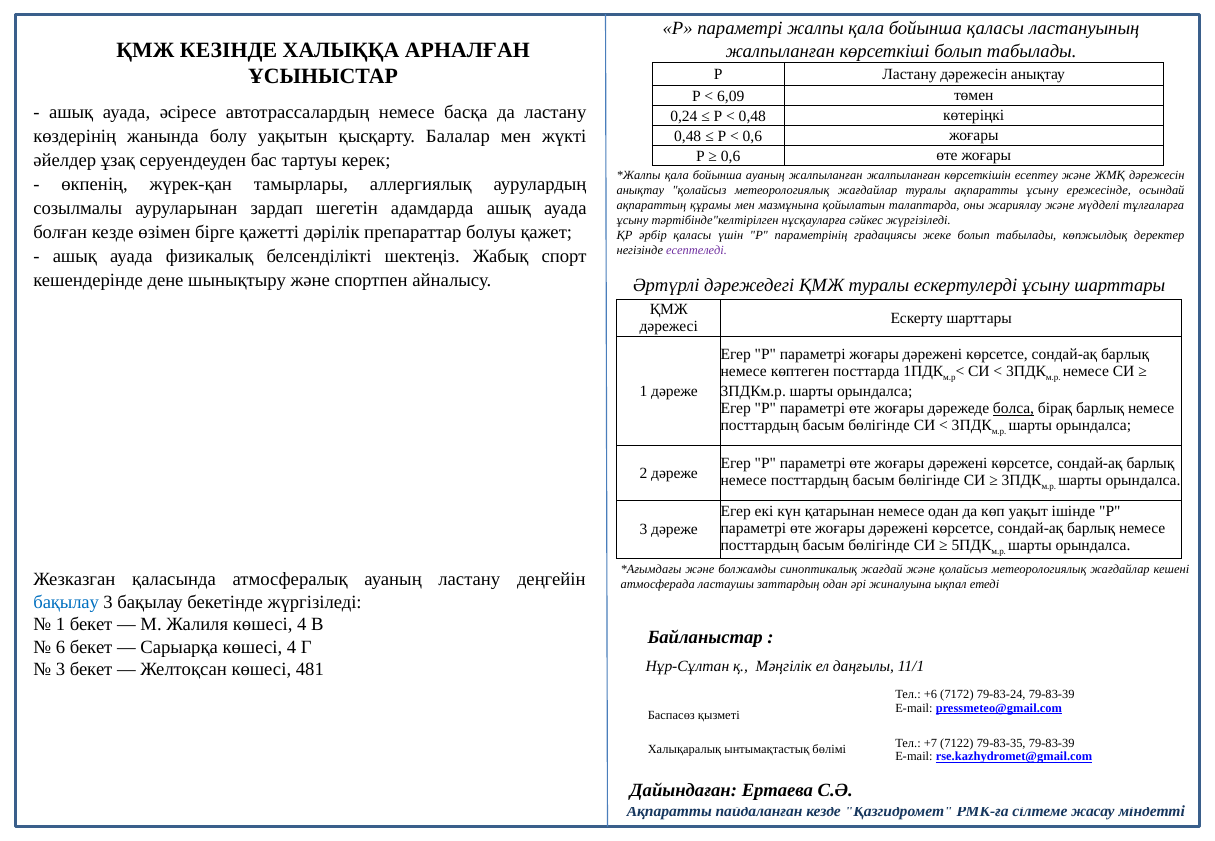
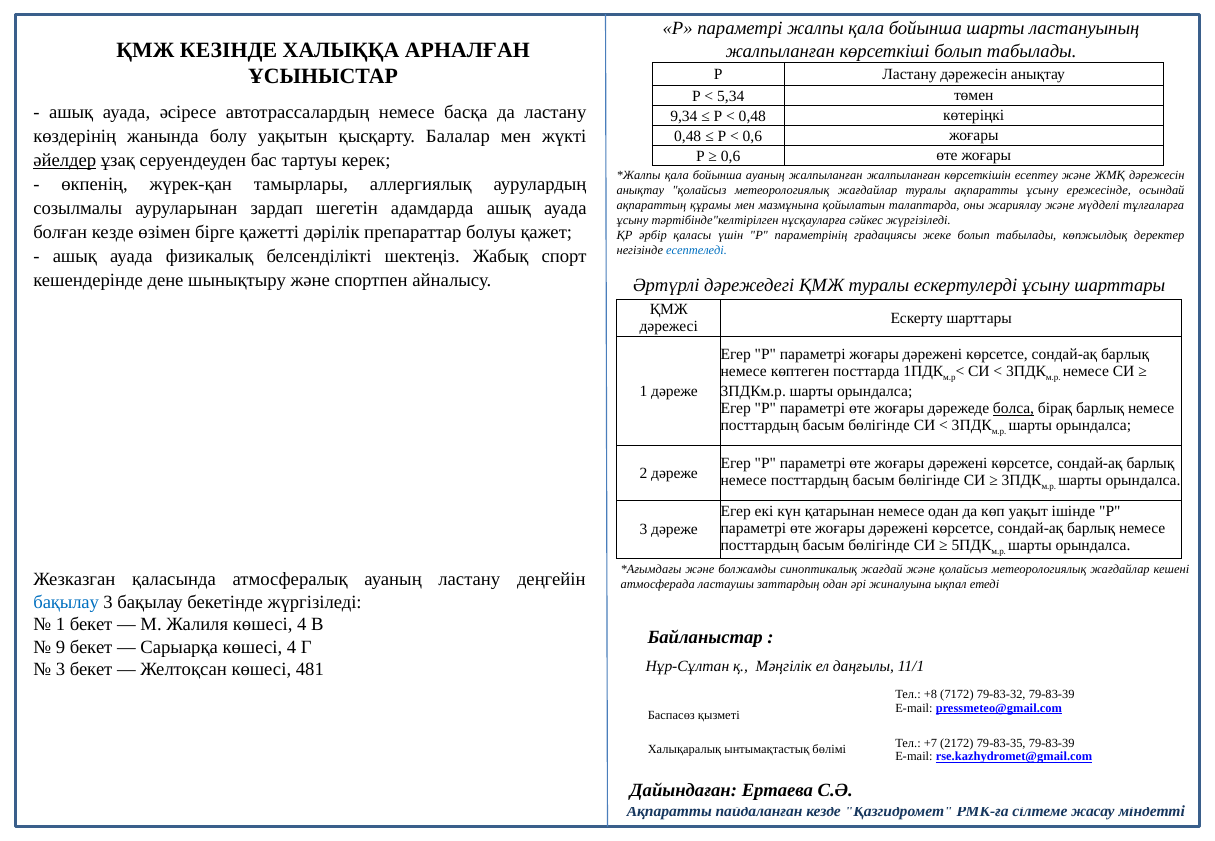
бойынша қаласы: қаласы -> шарты (996, 29)
6,09: 6,09 -> 5,34 (731, 96)
0,24: 0,24 -> 9,34 (684, 116)
әйелдер underline: none -> present (65, 160)
есептеледі colour: purple -> blue (697, 250)
6: 6 -> 9 (61, 647)
+6: +6 -> +8 (930, 694)
79-83-24: 79-83-24 -> 79-83-32 (1001, 694)
7122: 7122 -> 2172 (957, 743)
